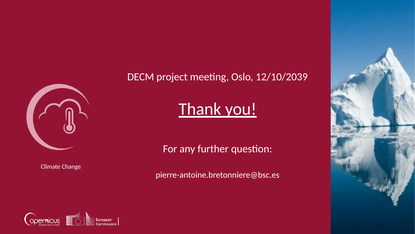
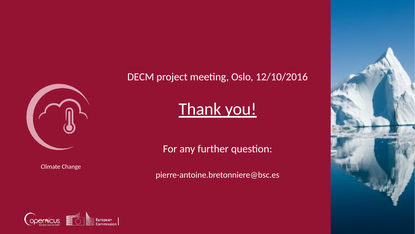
12/10/2039: 12/10/2039 -> 12/10/2016 (282, 77)
